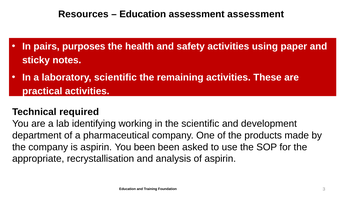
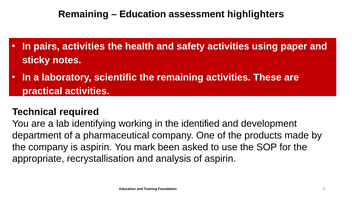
Resources: Resources -> Remaining (83, 14)
assessment assessment: assessment -> highlighters (256, 14)
pairs purposes: purposes -> activities (84, 46)
the scientific: scientific -> identified (200, 124)
You been: been -> mark (145, 147)
